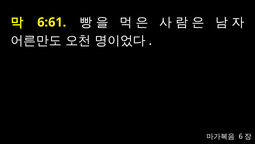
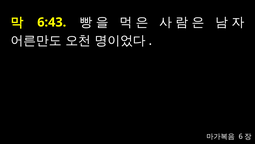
6:61: 6:61 -> 6:43 (52, 22)
